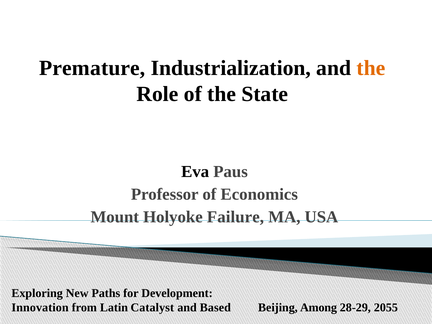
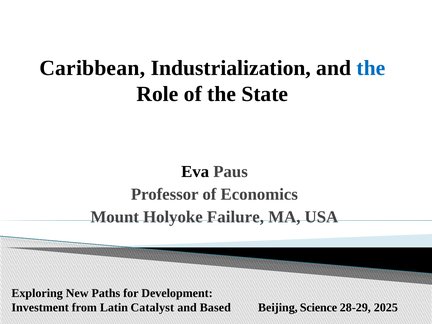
Premature: Premature -> Caribbean (92, 68)
the colour: orange -> blue (371, 68)
Innovation: Innovation -> Investment (40, 308)
Among: Among -> Science (319, 308)
2055: 2055 -> 2025 (386, 308)
